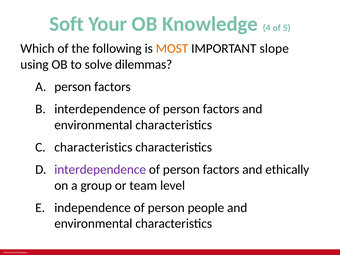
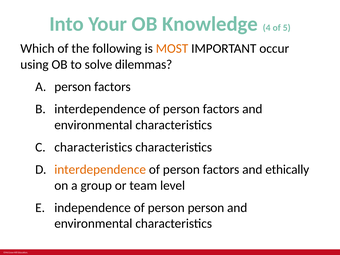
Soft: Soft -> Into (67, 24)
slope: slope -> occur (274, 49)
interdependence colour: purple -> orange (100, 170)
person people: people -> person (206, 208)
